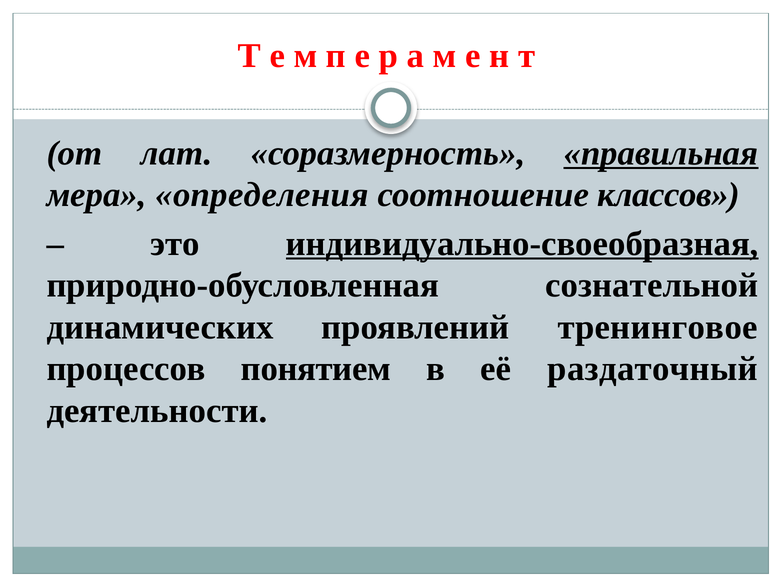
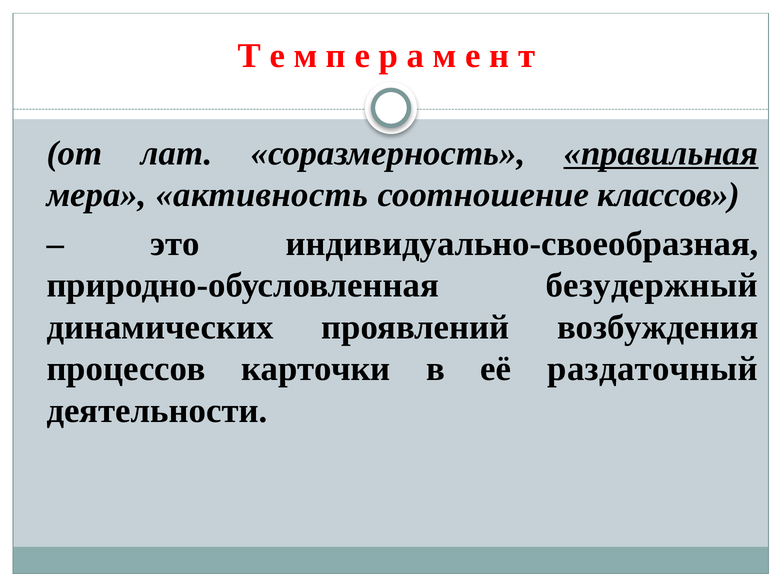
определения: определения -> активность (262, 195)
индивидуально-своеобразная underline: present -> none (522, 243)
сознательной: сознательной -> безудержный (652, 285)
тренинговое: тренинговое -> возбуждения (658, 327)
понятием: понятием -> карточки (316, 368)
